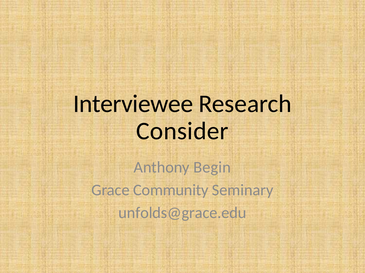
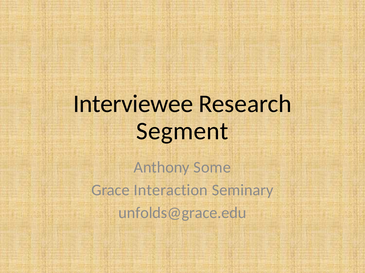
Consider: Consider -> Segment (182, 131)
Begin: Begin -> Some (212, 168)
Community: Community -> Interaction (171, 191)
